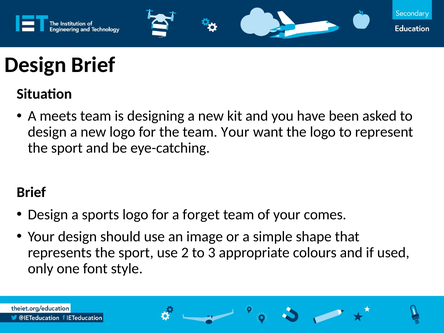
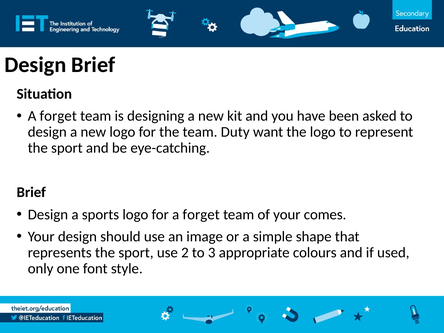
meets: meets -> forget (58, 116)
team Your: Your -> Duty (235, 132)
